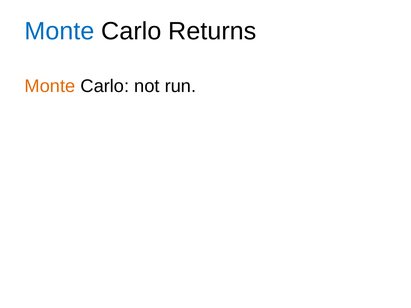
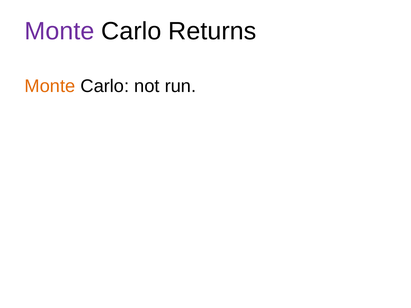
Monte colour: blue -> purple (59, 31)
